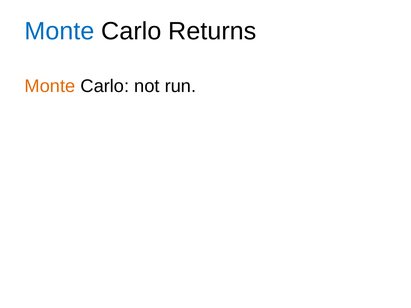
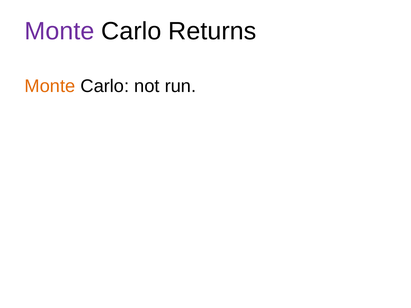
Monte colour: blue -> purple (59, 31)
